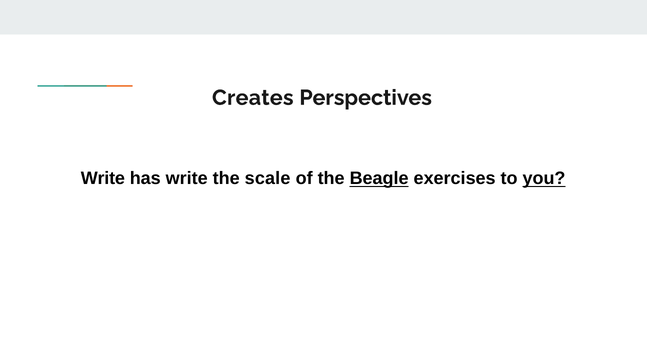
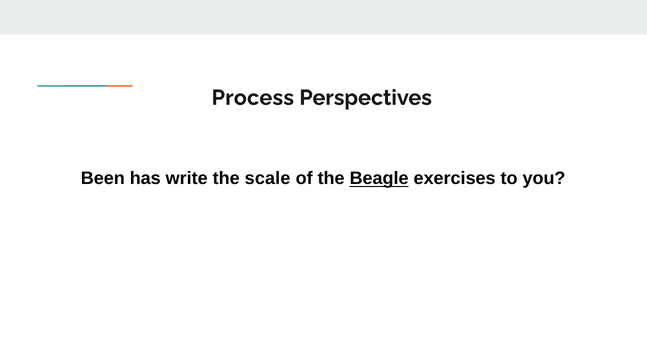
Creates: Creates -> Process (253, 98)
Write: Write -> Been (103, 179)
you underline: present -> none (544, 179)
